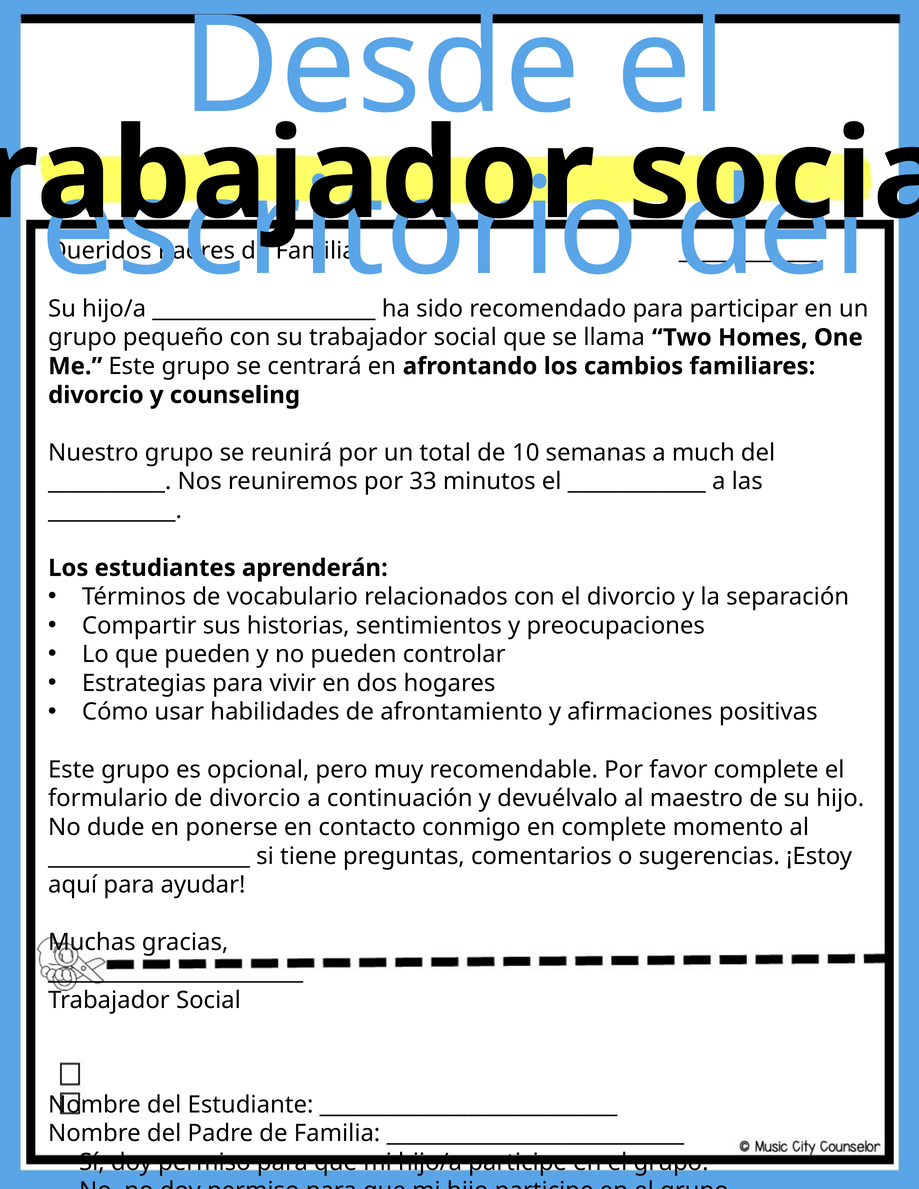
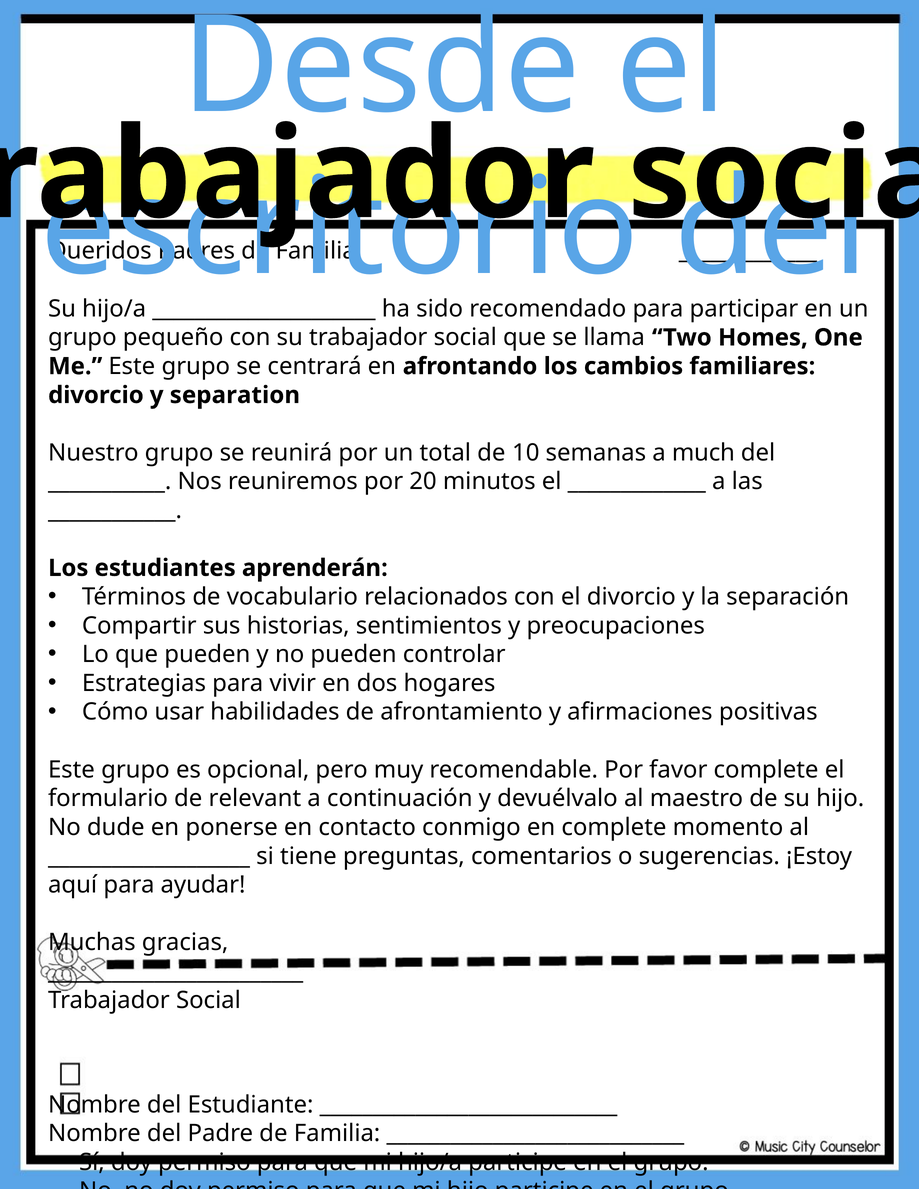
counseling: counseling -> separation (235, 395)
33: 33 -> 20 (423, 482)
de divorcio: divorcio -> relevant (255, 799)
